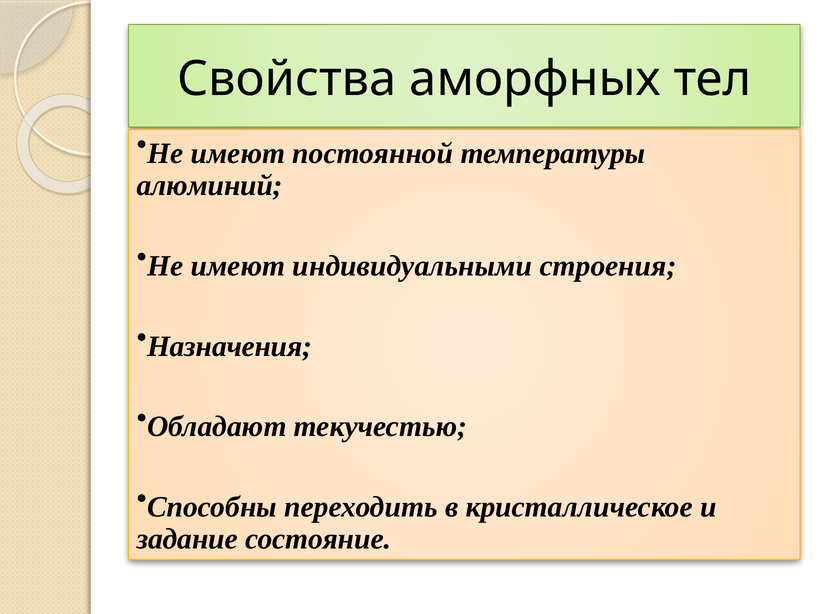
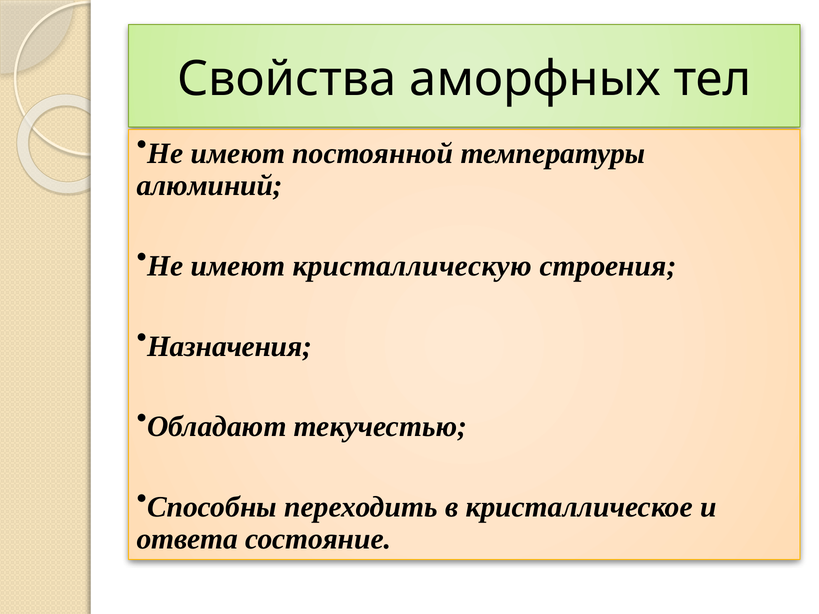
индивидуальными: индивидуальными -> кристаллическую (412, 266)
задание: задание -> ответа (187, 539)
